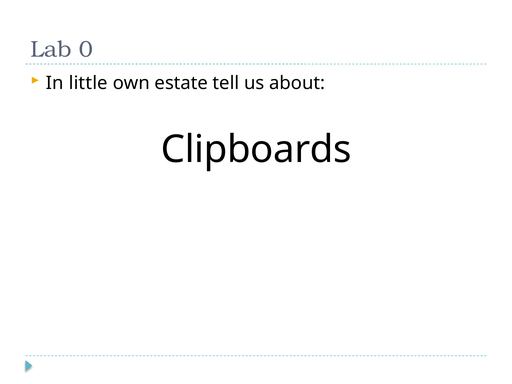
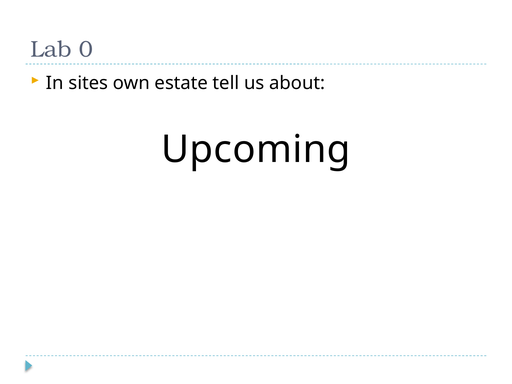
little: little -> sites (88, 83)
Clipboards: Clipboards -> Upcoming (256, 150)
